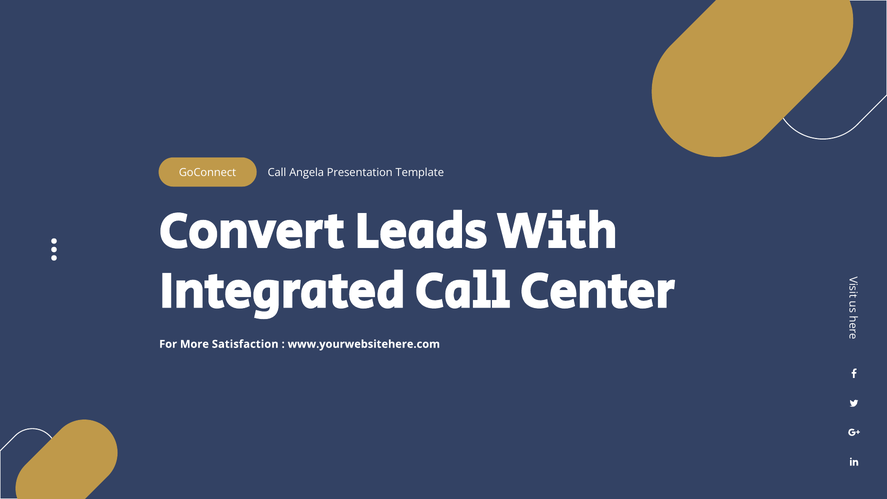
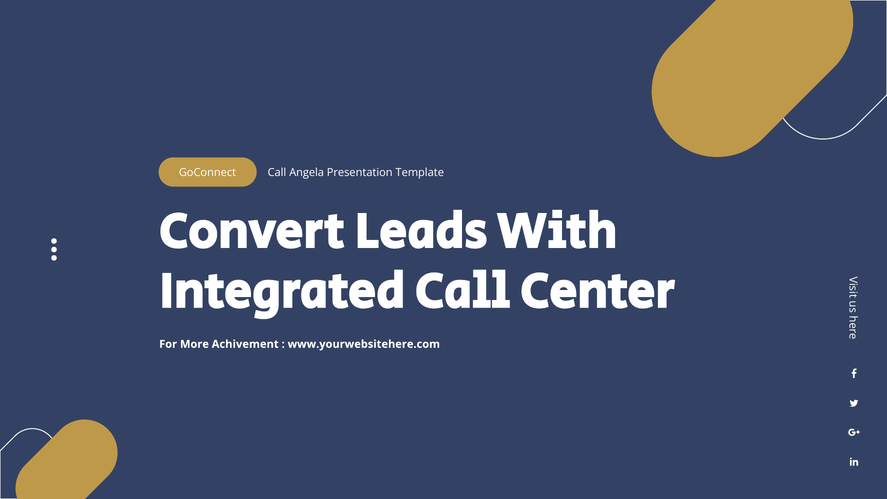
Satisfaction: Satisfaction -> Achivement (245, 344)
